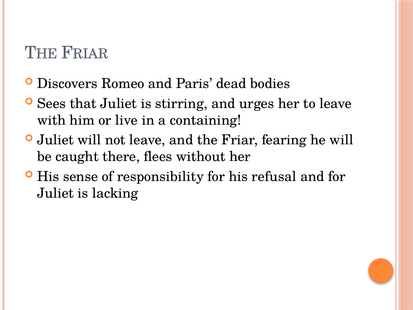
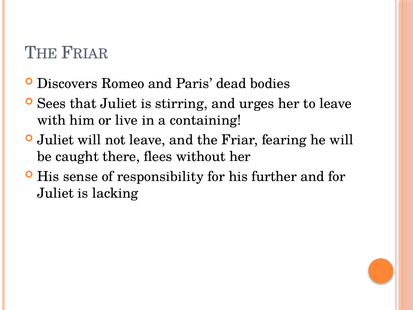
refusal: refusal -> further (274, 176)
